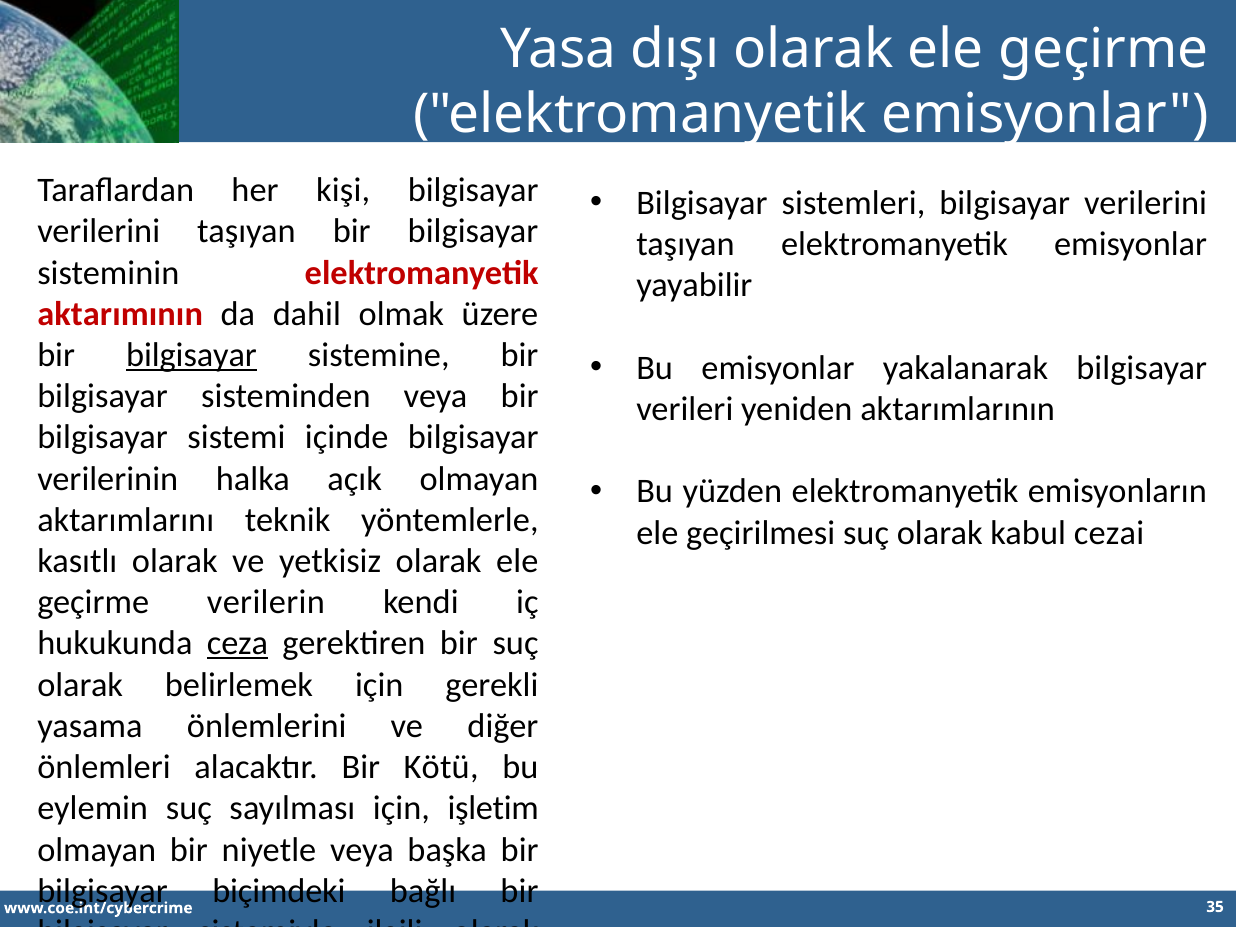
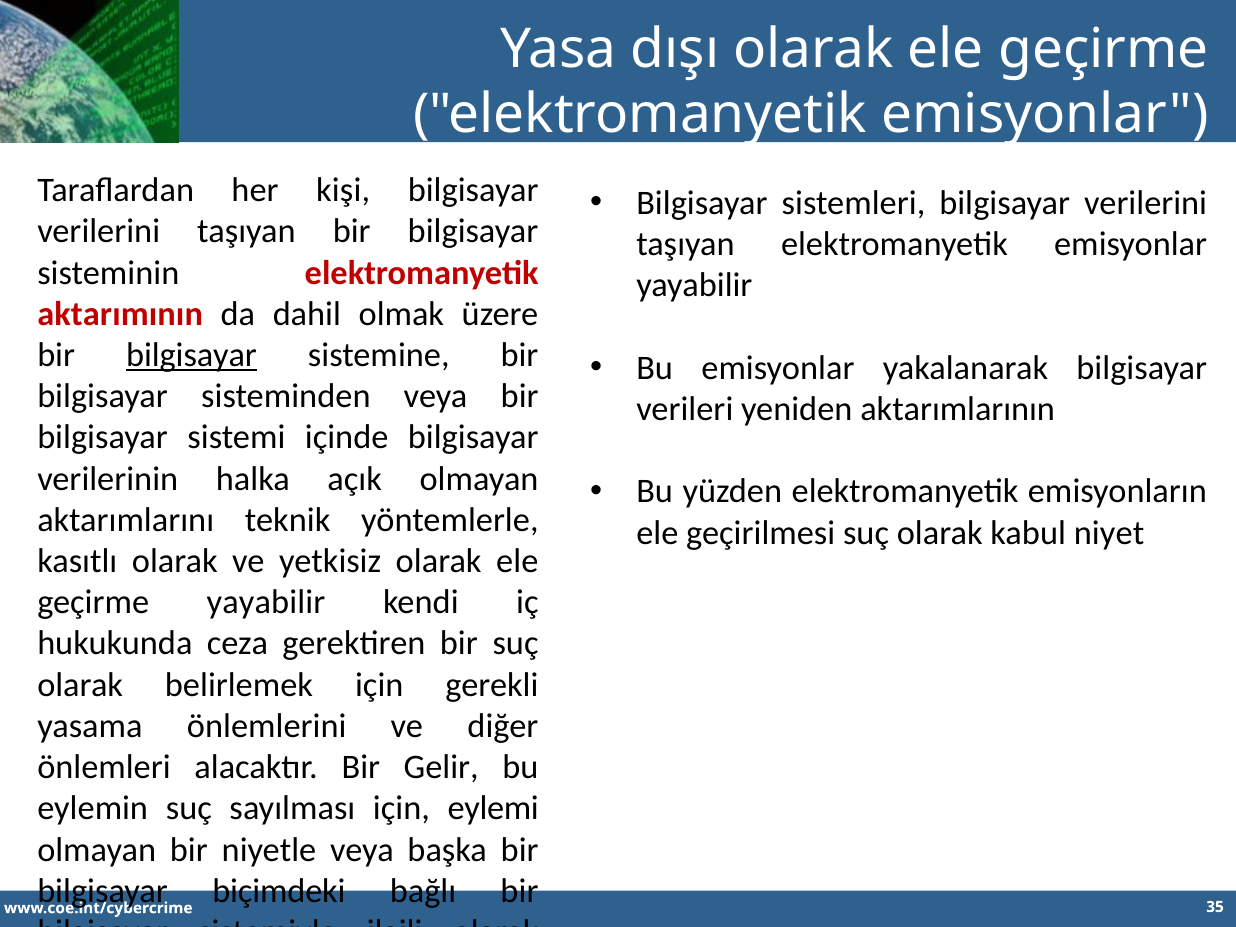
cezai: cezai -> niyet (1109, 533)
geçirme verilerin: verilerin -> yayabilir (266, 602)
ceza underline: present -> none (237, 644)
Kötü: Kötü -> Gelir (441, 767)
işletim: işletim -> eylemi (493, 809)
